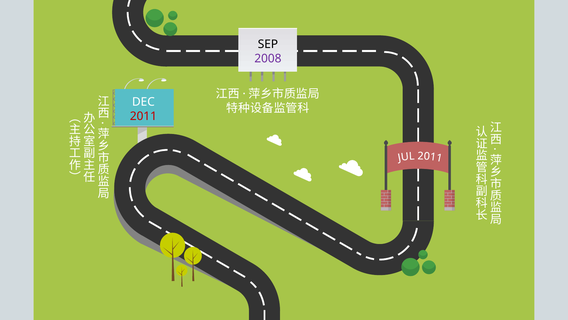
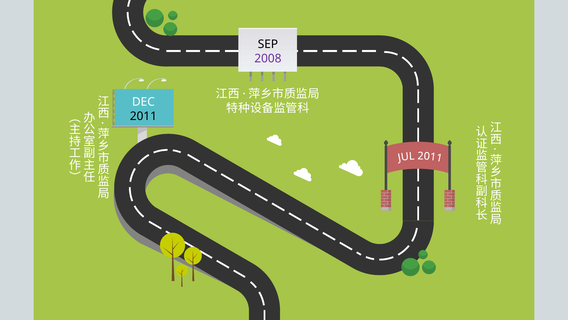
2011 colour: red -> black (143, 116)
